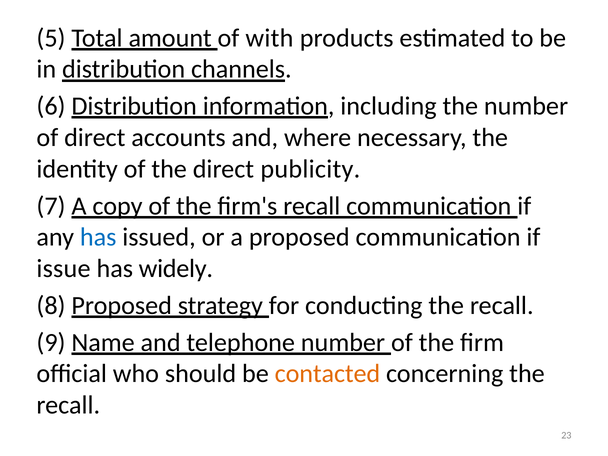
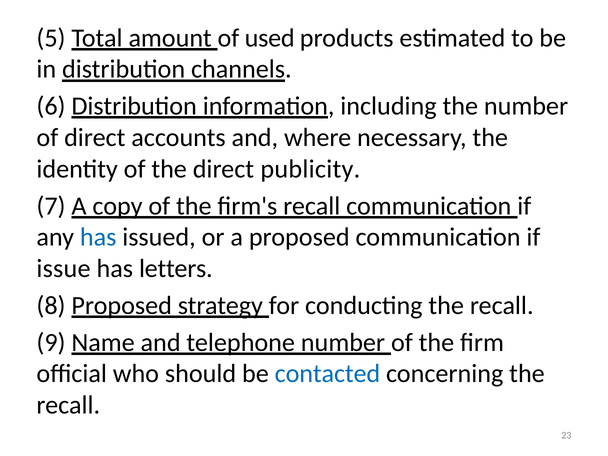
with: with -> used (270, 38)
widely: widely -> letters (176, 269)
contacted colour: orange -> blue (327, 374)
